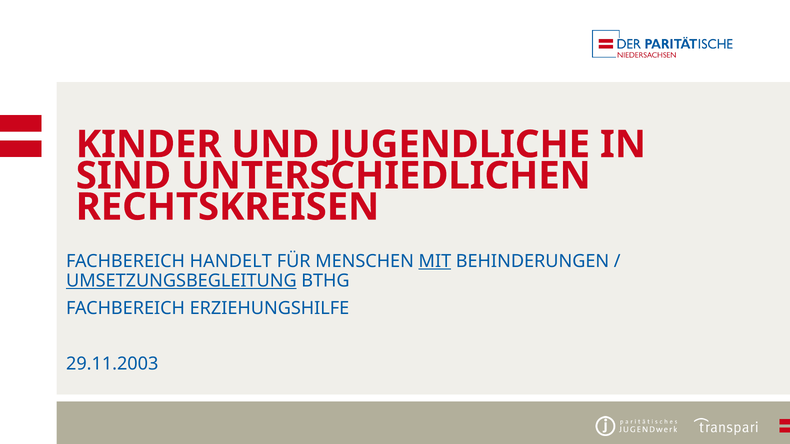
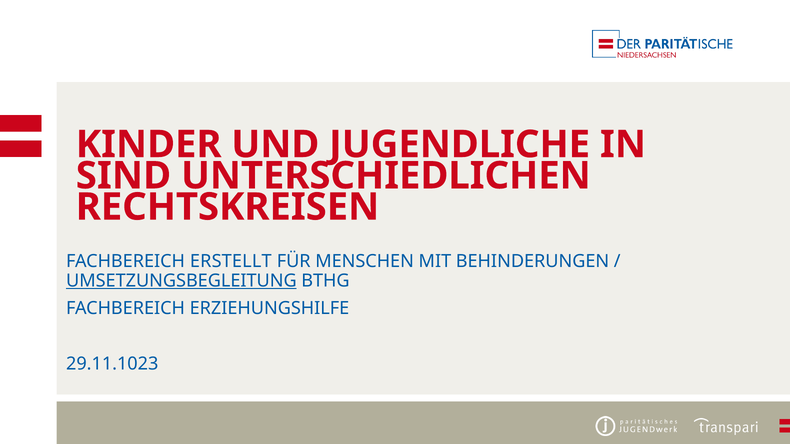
HANDELT: HANDELT -> ERSTELLT (231, 261)
MIT underline: present -> none (435, 261)
29.11.2003: 29.11.2003 -> 29.11.1023 (112, 364)
